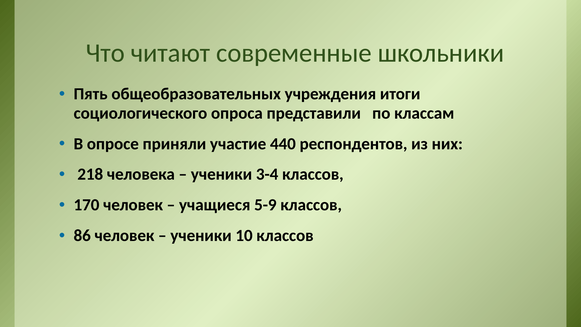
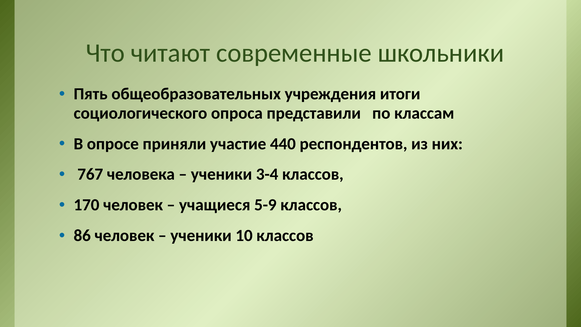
218: 218 -> 767 (90, 174)
